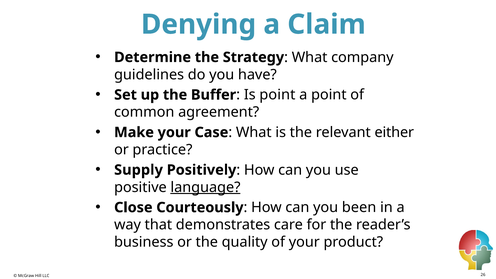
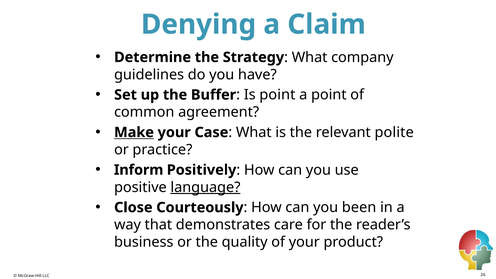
Make underline: none -> present (134, 132)
either: either -> polite (394, 132)
Supply: Supply -> Inform (139, 170)
